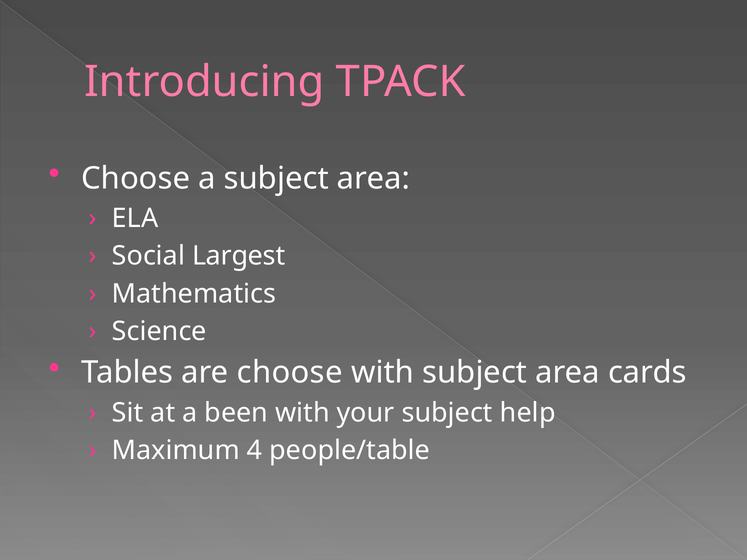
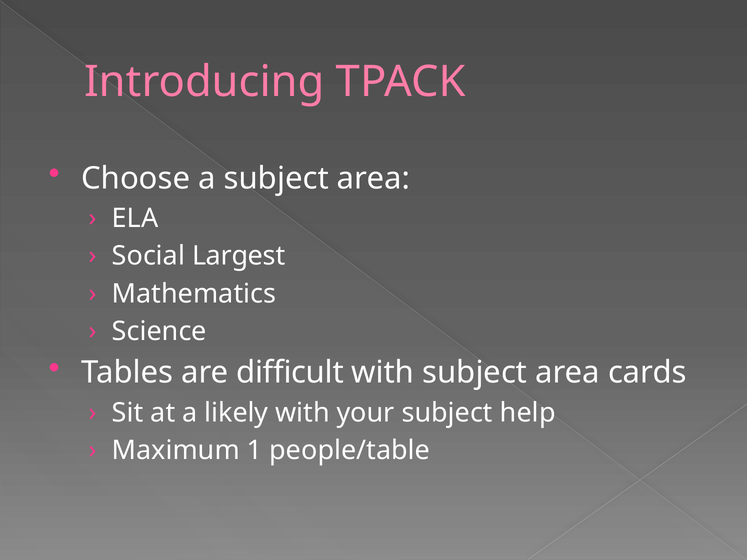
are choose: choose -> difficult (290, 373)
been: been -> likely (236, 413)
4: 4 -> 1 (255, 451)
